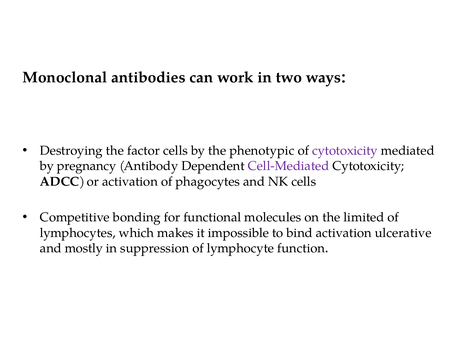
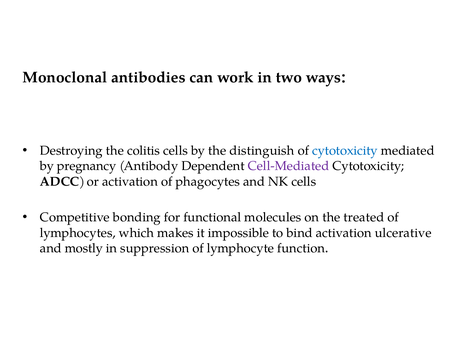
factor: factor -> colitis (144, 151)
phenotypic: phenotypic -> distinguish (262, 151)
cytotoxicity colour: purple -> blue (345, 151)
limited: limited -> treated (364, 218)
